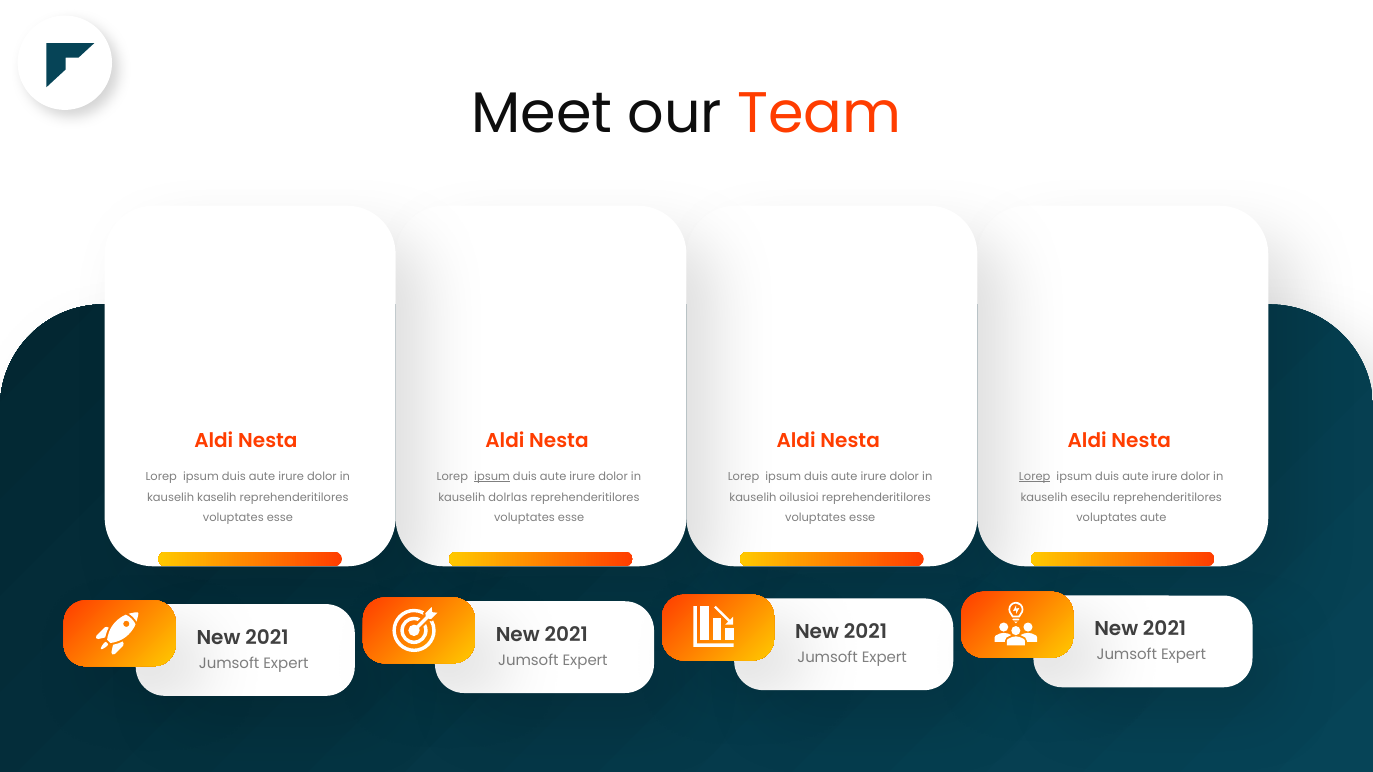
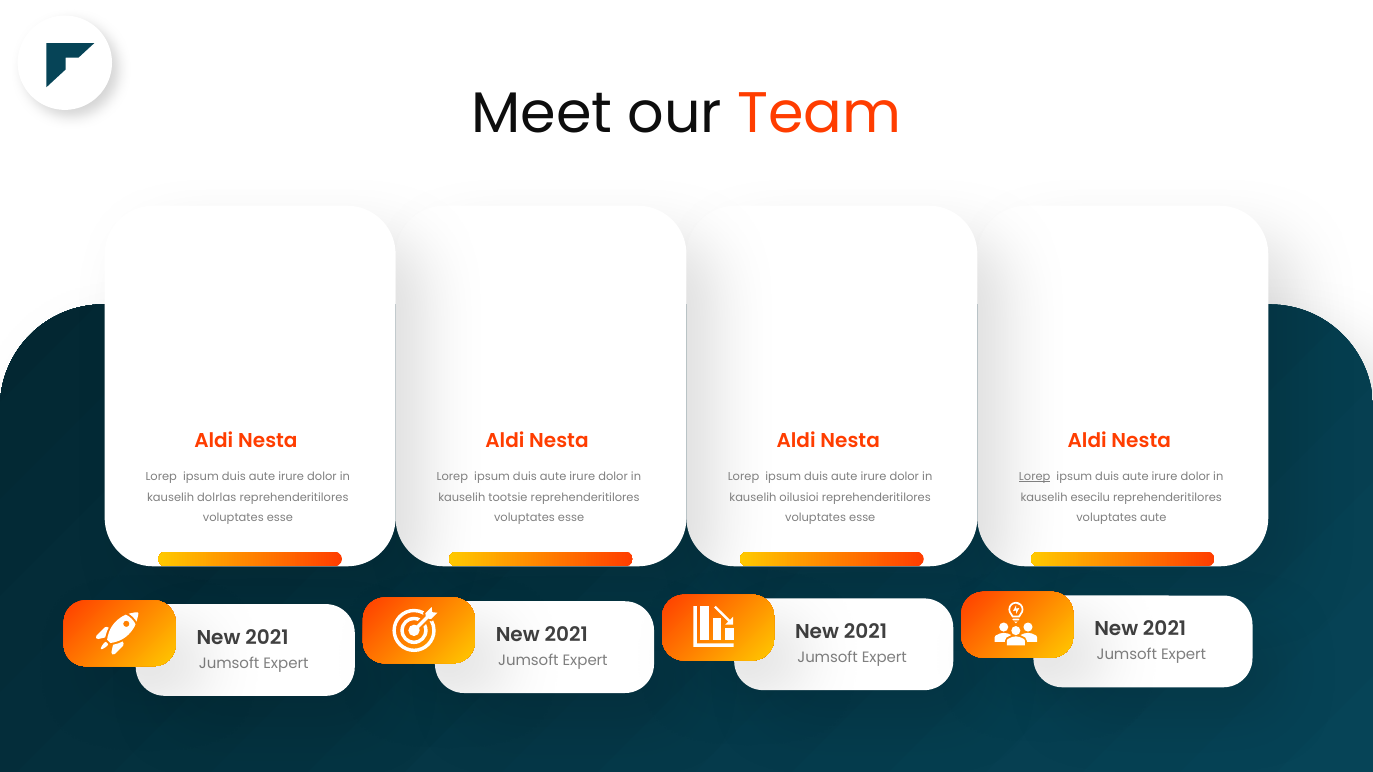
ipsum underline: present -> none (492, 477)
kaselih: kaselih -> dolrlas (217, 498)
dolrlas: dolrlas -> tootsie (508, 498)
